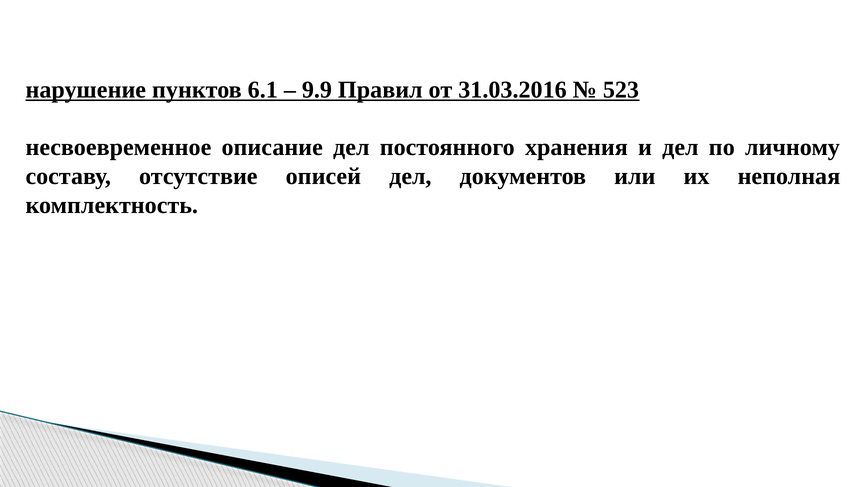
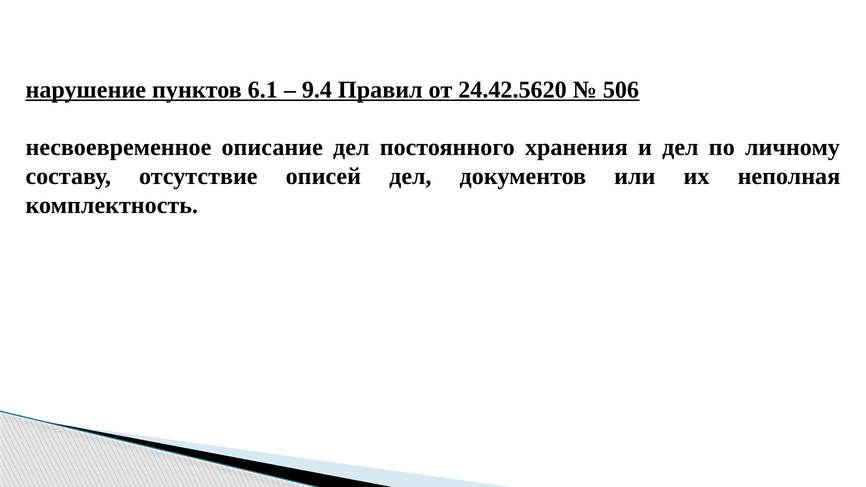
9.9: 9.9 -> 9.4 (317, 90)
31.03.2016: 31.03.2016 -> 24.42.5620 (513, 90)
523: 523 -> 506 (621, 90)
